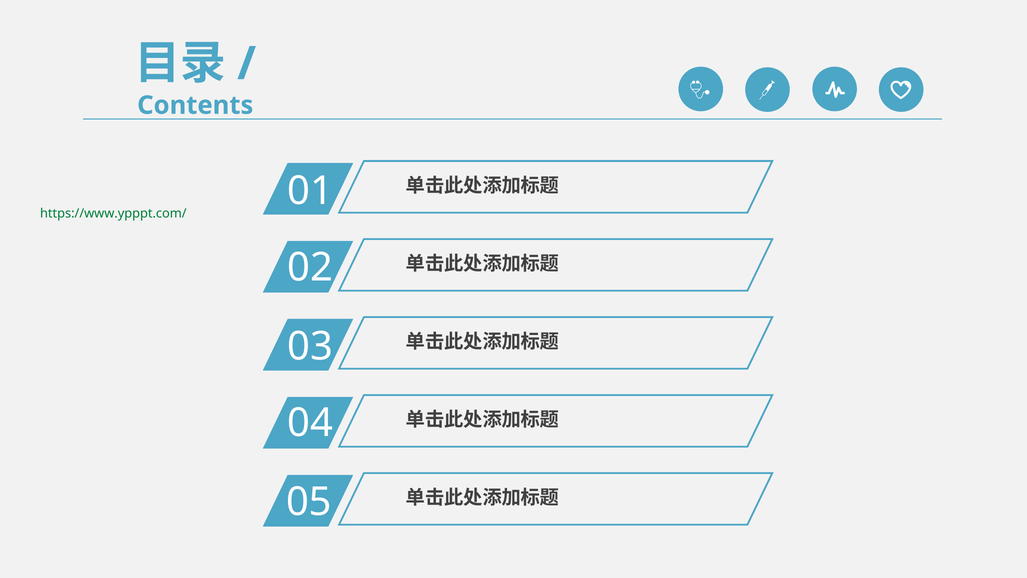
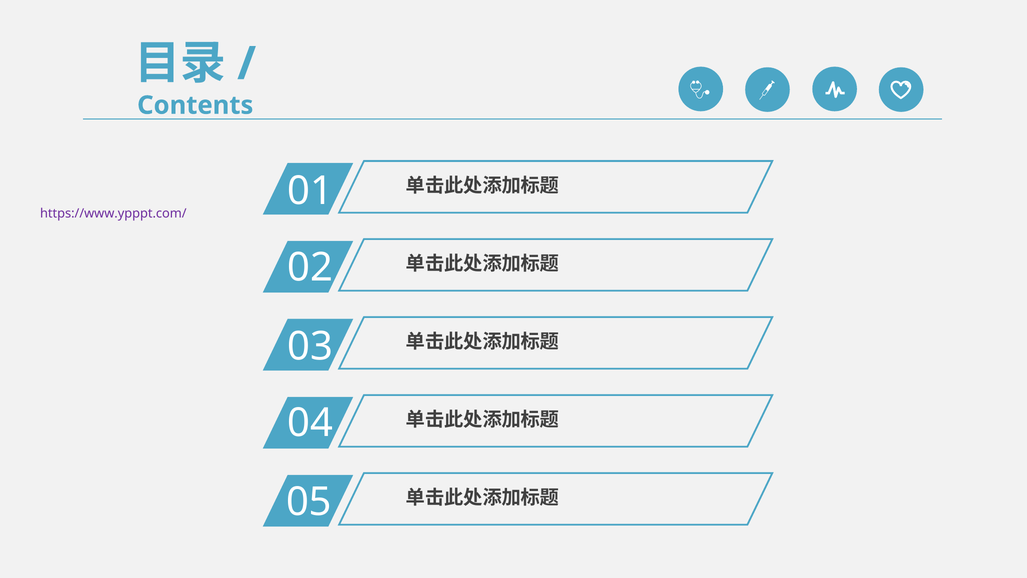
https://www.ypppt.com/ colour: green -> purple (113, 214)
